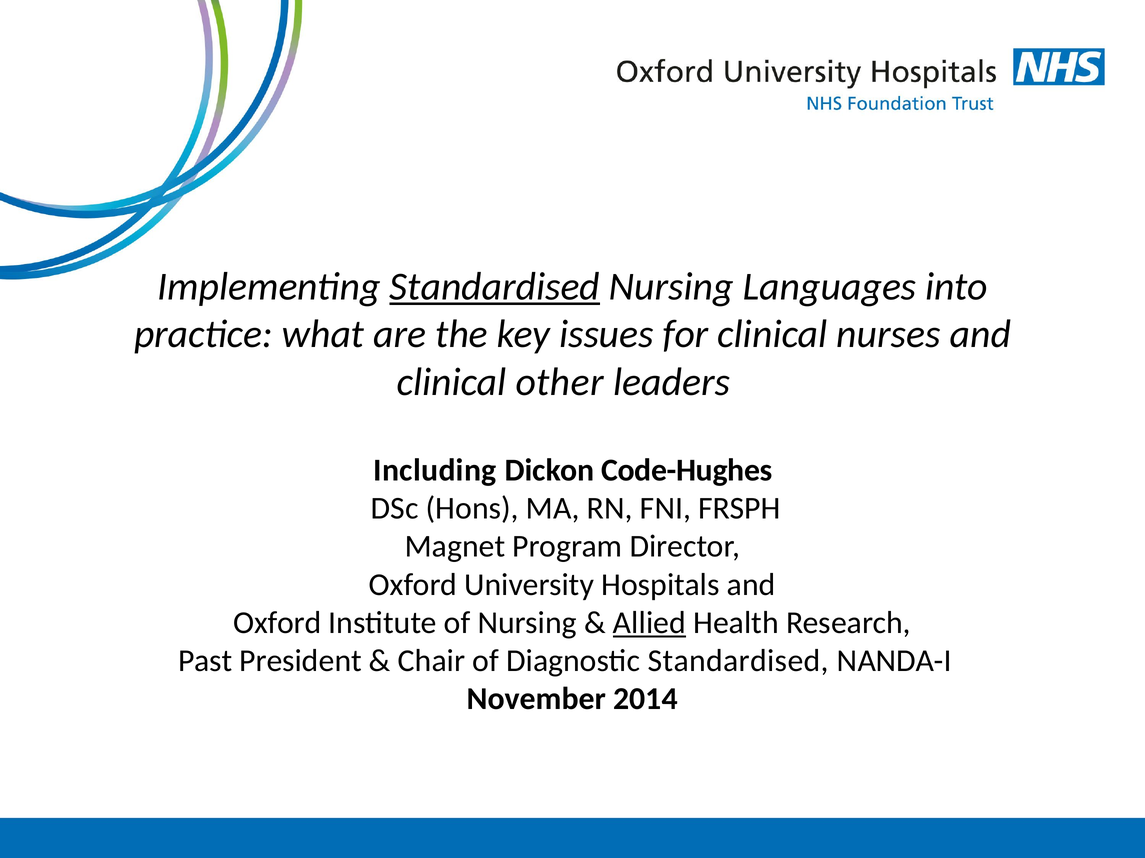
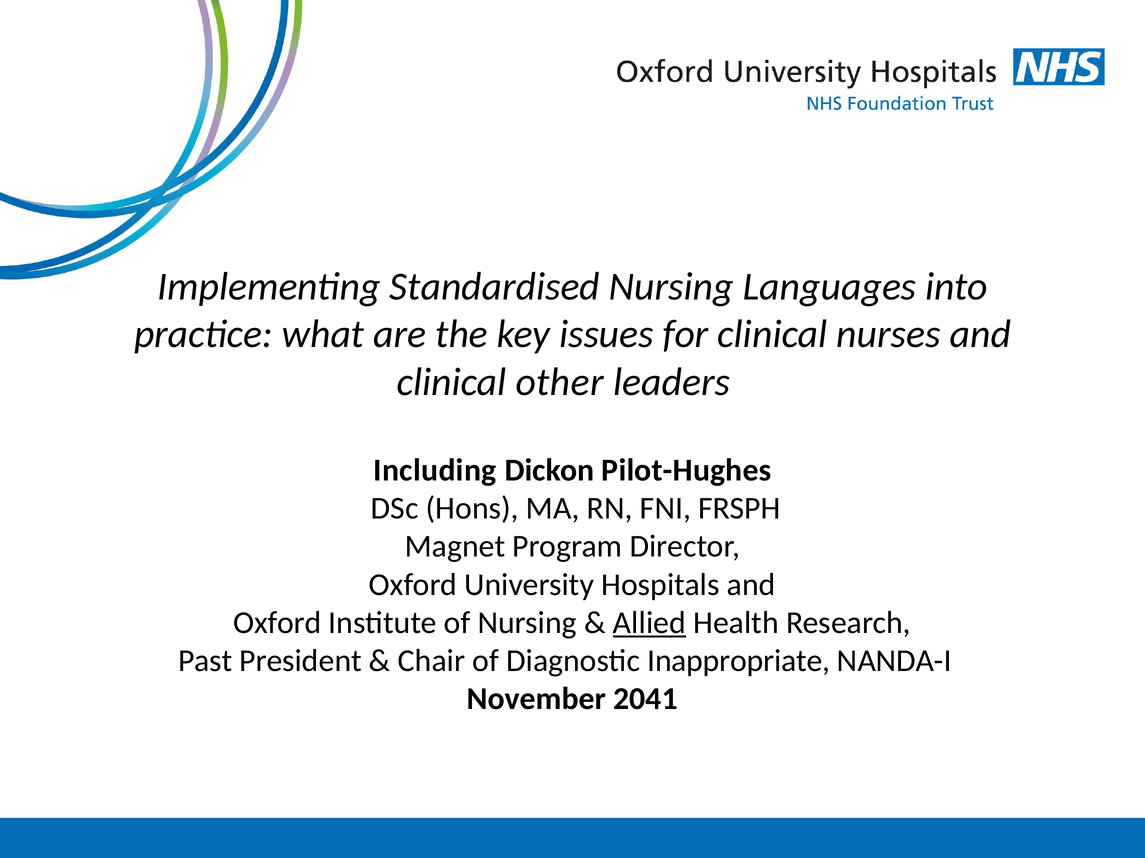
Standardised underline: present -> none (495, 287)
Code-Hughes: Code-Hughes -> Pilot-Hughes (687, 470)
Diagnostic Standardised: Standardised -> Inappropriate (739, 661)
2014: 2014 -> 2041 (645, 700)
